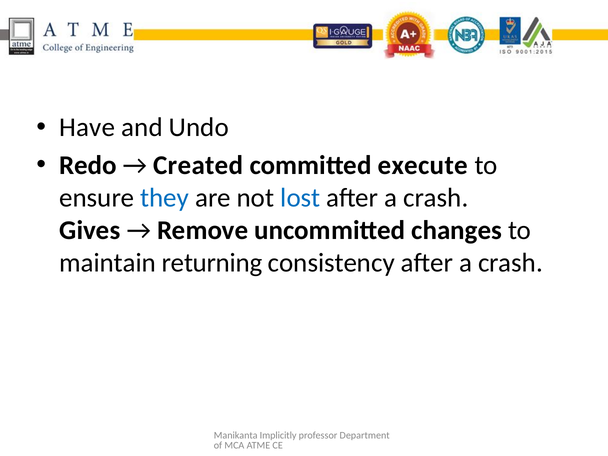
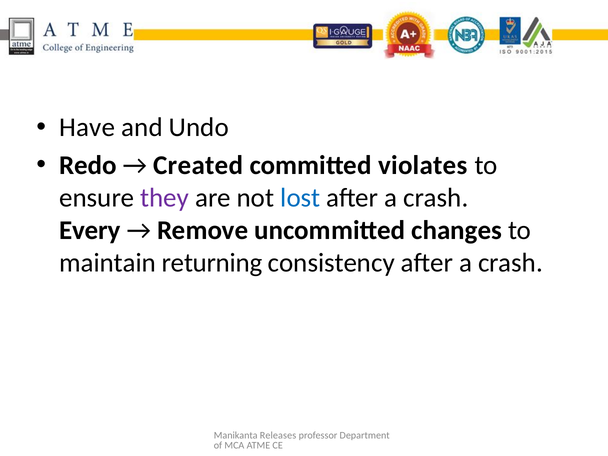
execute: execute -> violates (423, 165)
they colour: blue -> purple (165, 198)
Gives: Gives -> Every (90, 230)
Implicitly: Implicitly -> Releases (278, 435)
